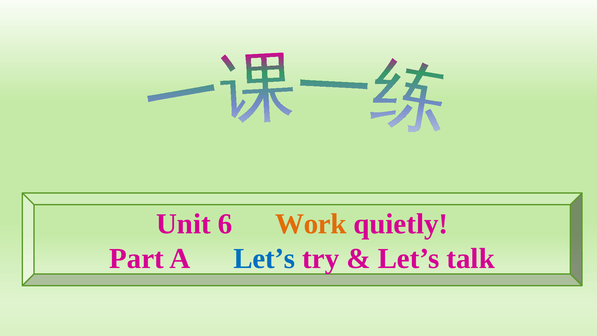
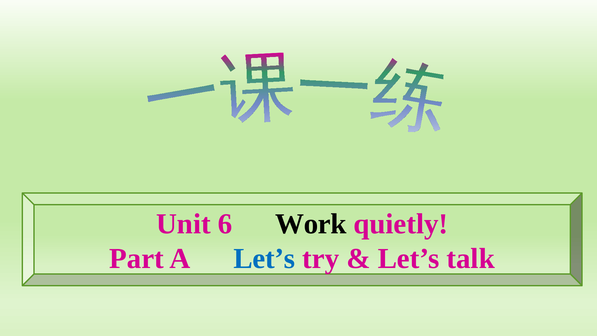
Work colour: orange -> black (311, 224)
